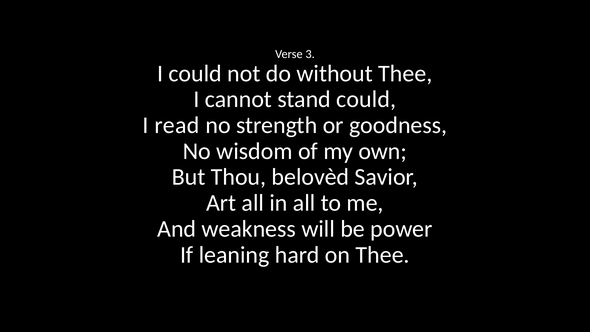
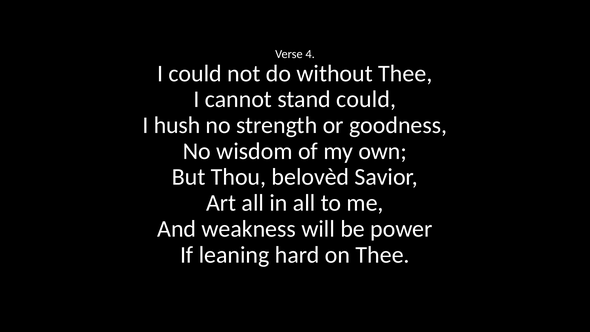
3: 3 -> 4 (310, 54)
read: read -> hush (177, 125)
